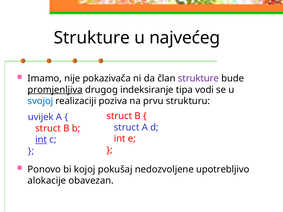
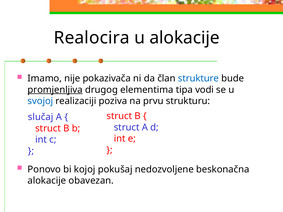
Strukture: Strukture -> Realocira (92, 38)
u najvećeg: najvećeg -> alokacije (185, 38)
strukture colour: purple -> blue (198, 78)
indeksiranje: indeksiranje -> elementima (147, 90)
uvijek: uvijek -> slučaj (41, 117)
int underline: present -> none (41, 140)
upotrebljivo: upotrebljivo -> beskonačna (223, 170)
